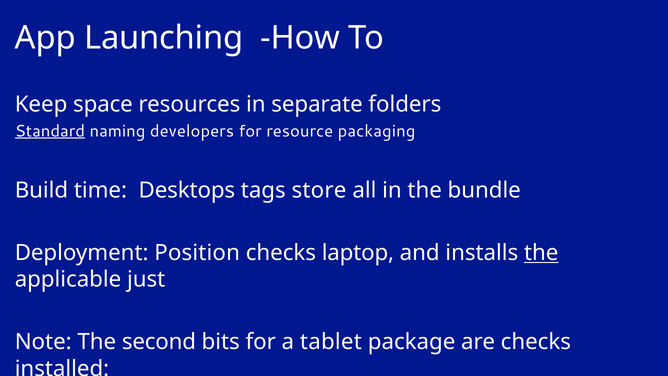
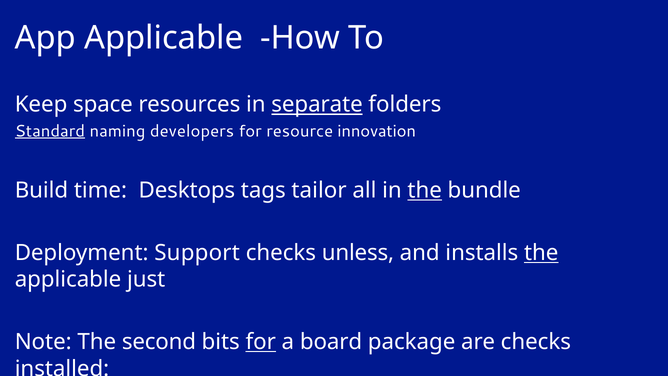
App Launching: Launching -> Applicable (164, 38)
separate underline: none -> present (317, 105)
packaging: packaging -> innovation (377, 131)
store: store -> tailor (319, 190)
the underline: none -> present (425, 190)
Position: Position -> Support (197, 253)
laptop: laptop -> unless (358, 253)
for underline: none -> present (261, 342)
tablet: tablet -> board (331, 342)
